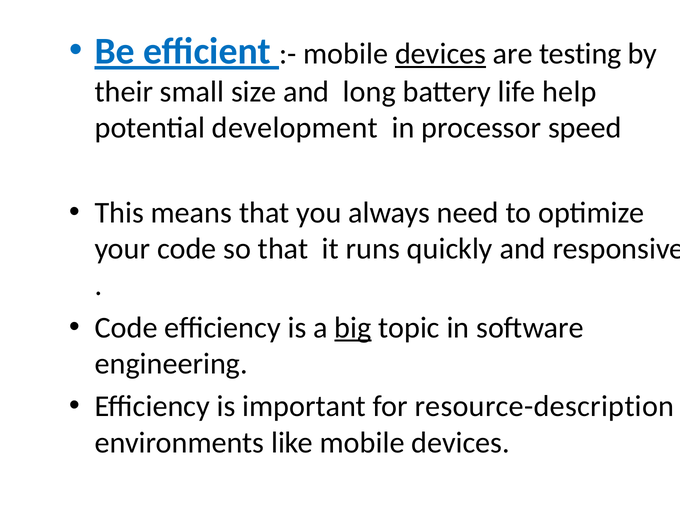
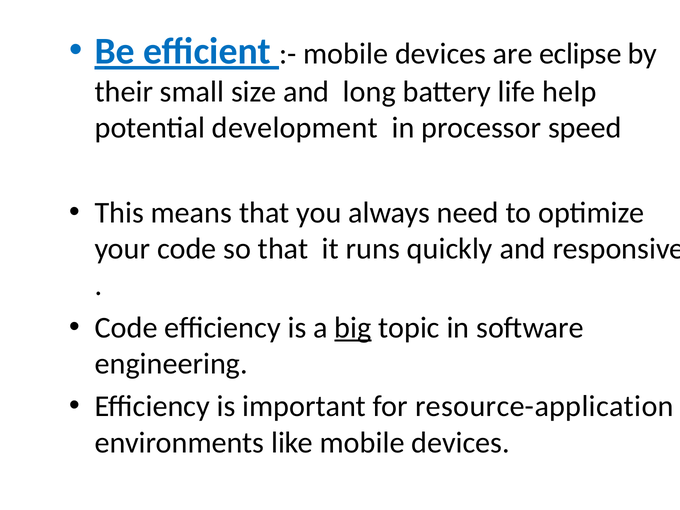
devices underline: present -> none (441, 54)
testing: testing -> eclipse (580, 54)
resource-description: resource-description -> resource-application (544, 406)
